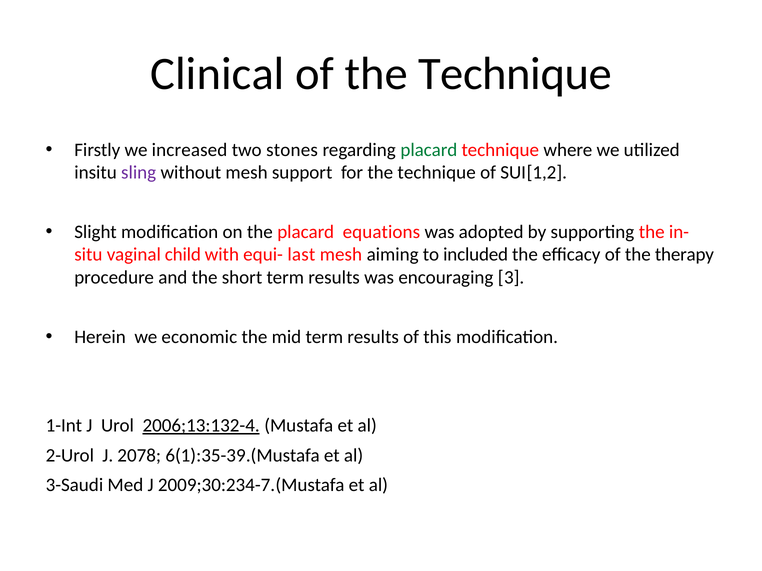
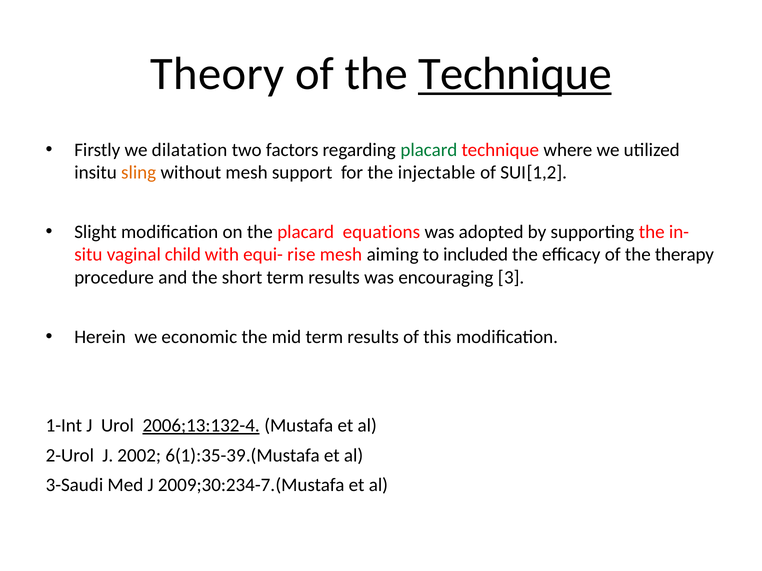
Clinical: Clinical -> Theory (217, 74)
Technique underline: none -> present (515, 74)
increased: increased -> dilatation (190, 150)
stones: stones -> factors (292, 150)
sling colour: purple -> orange (139, 173)
for the technique: technique -> injectable (437, 173)
last: last -> rise (301, 255)
2078: 2078 -> 2002 (139, 456)
